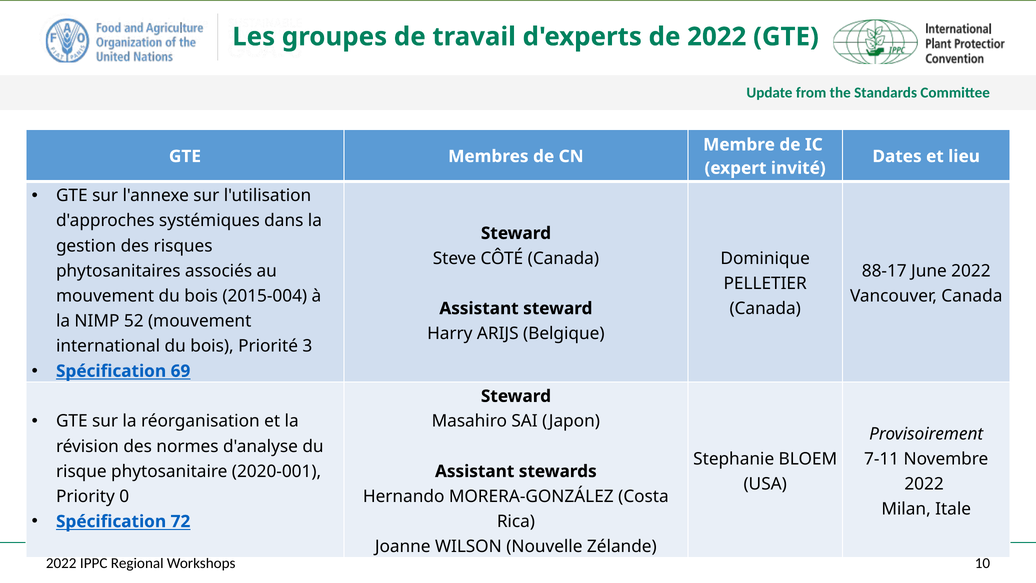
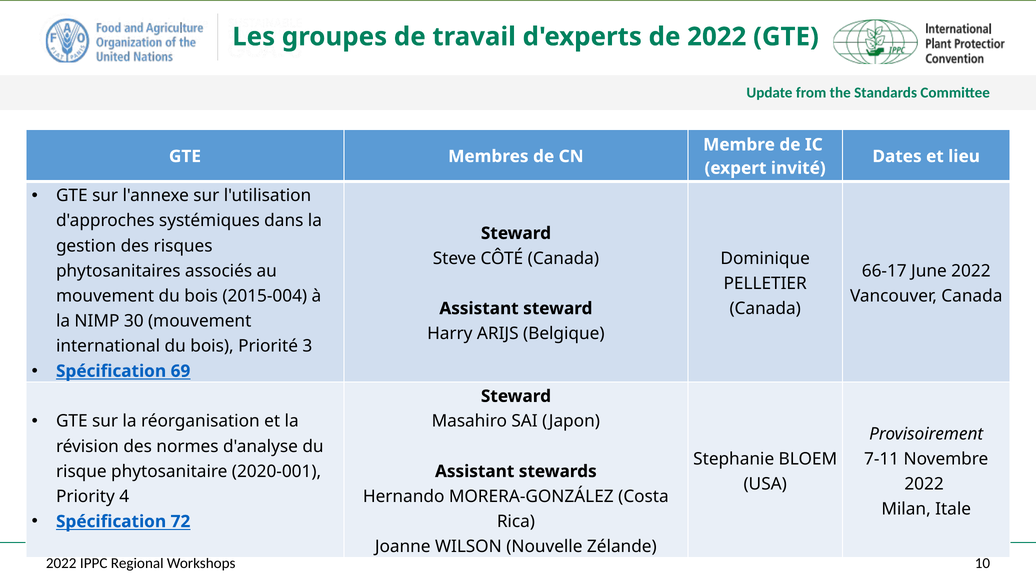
88-17: 88-17 -> 66-17 (884, 271)
52: 52 -> 30 (134, 321)
0: 0 -> 4 (124, 496)
